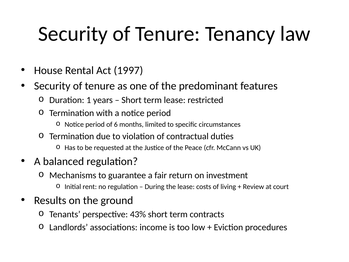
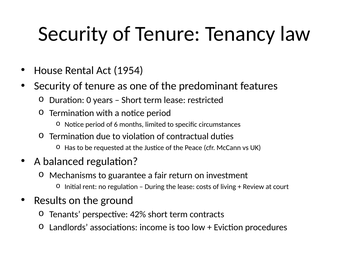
1997: 1997 -> 1954 (128, 70)
1: 1 -> 0 (89, 100)
43%: 43% -> 42% (138, 214)
